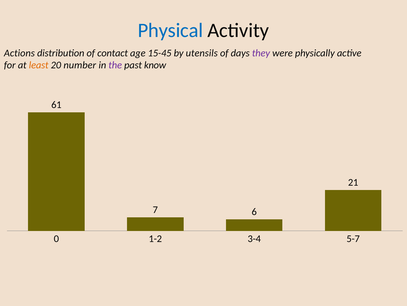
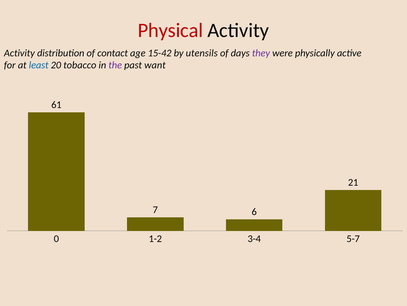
Physical colour: blue -> red (170, 30)
Actions: Actions -> Activity (19, 53)
15-45: 15-45 -> 15-42 (160, 53)
least colour: orange -> blue (39, 65)
number: number -> tobacco (80, 65)
know: know -> want (155, 65)
